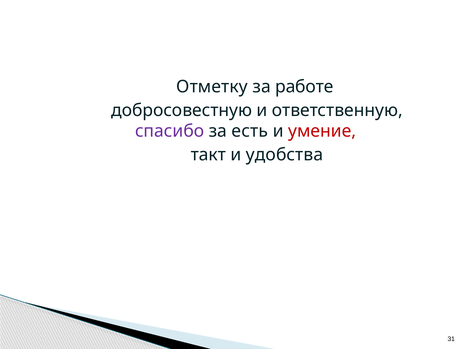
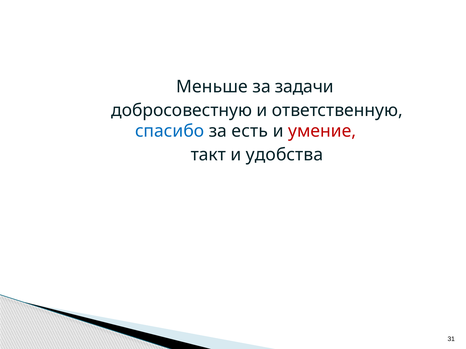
Отметку: Отметку -> Меньше (212, 87)
работе: работе -> задачи (304, 87)
спасибо colour: purple -> blue (170, 131)
